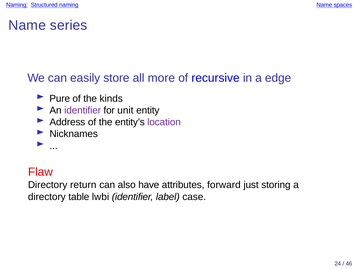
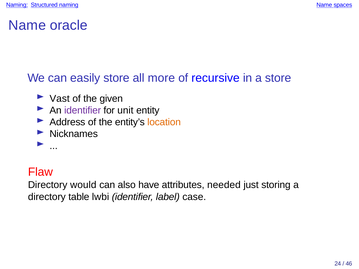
series: series -> oracle (69, 25)
a edge: edge -> store (278, 78)
Pure: Pure -> Vast (60, 99)
kinds: kinds -> given (111, 99)
location colour: purple -> orange (164, 122)
return: return -> would (83, 185)
forward: forward -> needed (224, 185)
